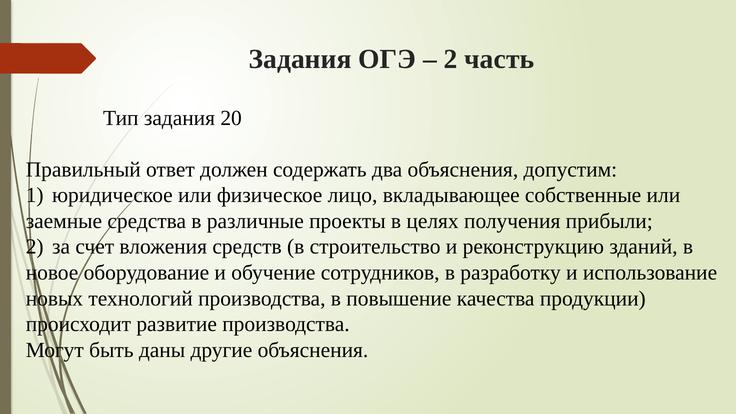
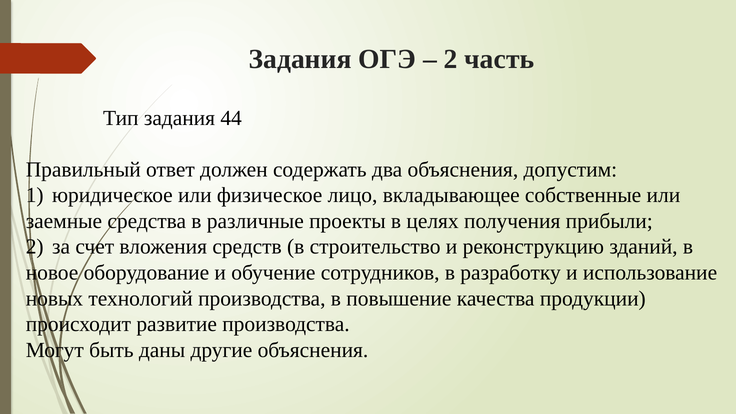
20: 20 -> 44 (231, 118)
